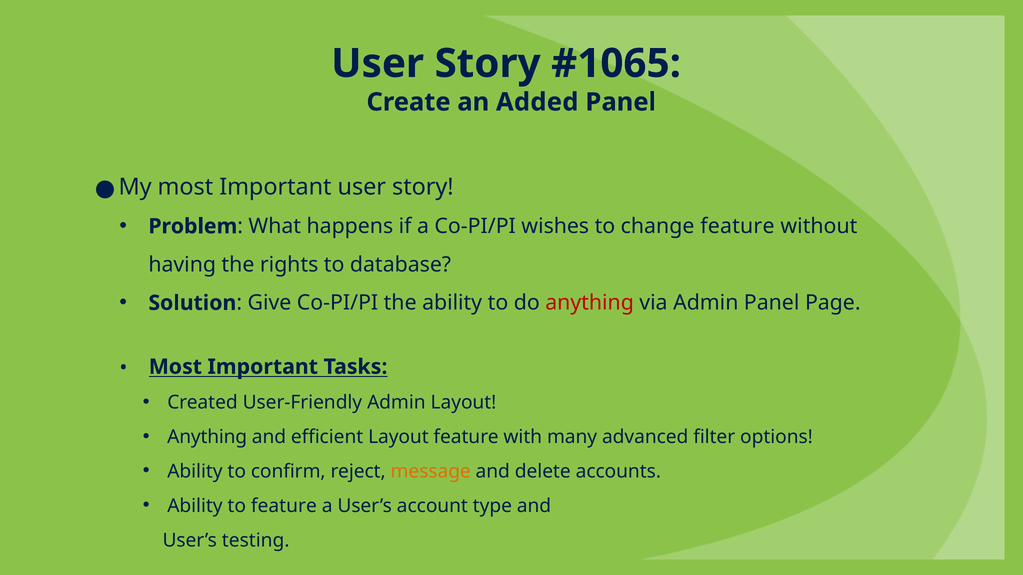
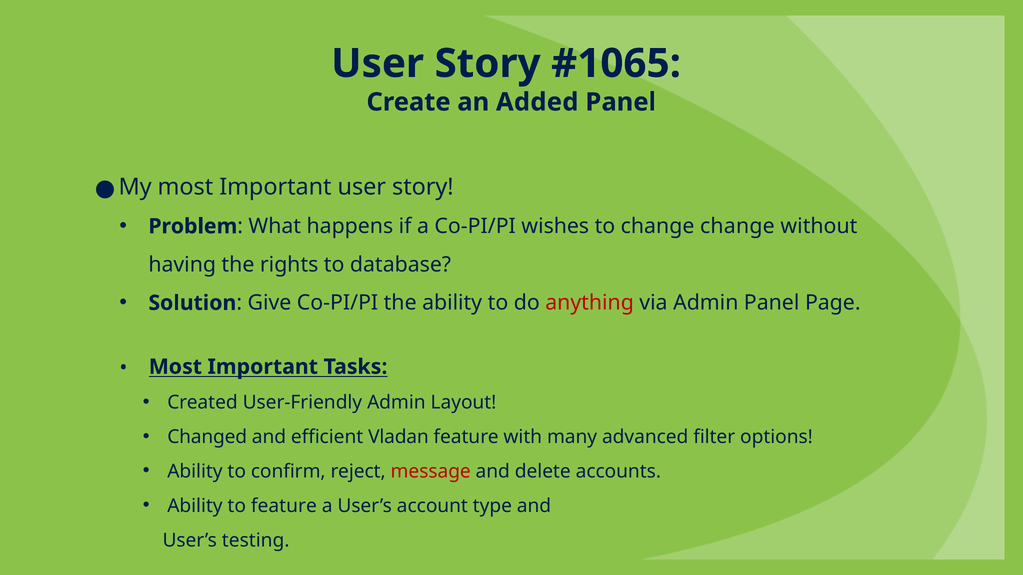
change feature: feature -> change (737, 226)
Anything: Anything -> Changed (207, 437)
efficient Layout: Layout -> Vladan (398, 437)
message colour: orange -> red (431, 472)
